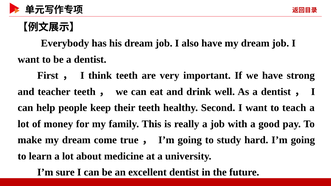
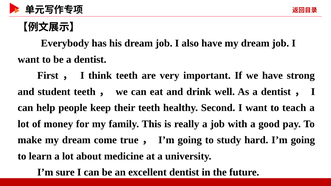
teacher: teacher -> student (54, 92)
